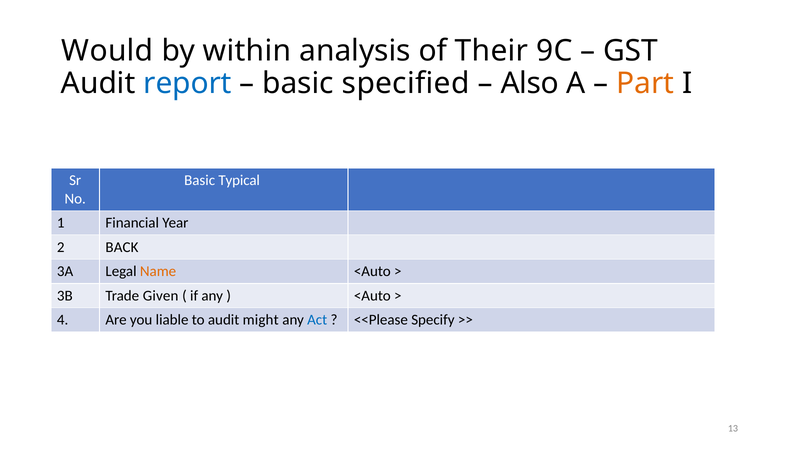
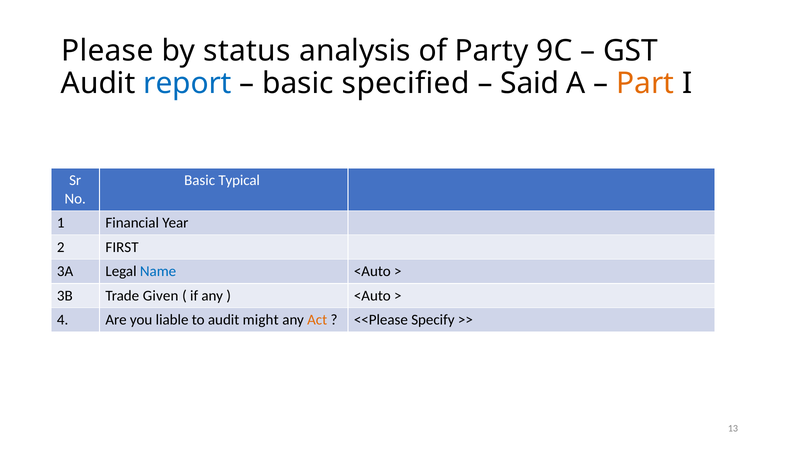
Would: Would -> Please (107, 51)
within: within -> status (247, 51)
Their: Their -> Party (492, 51)
Also: Also -> Said (530, 83)
BACK: BACK -> FIRST (122, 247)
Name colour: orange -> blue (158, 272)
Act colour: blue -> orange (317, 320)
